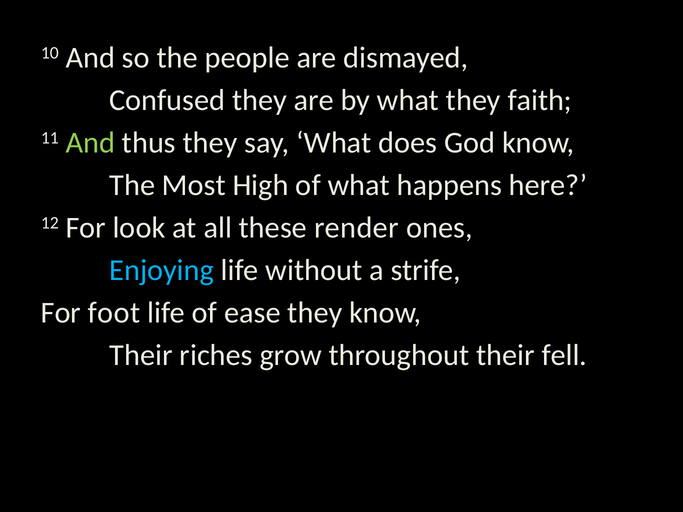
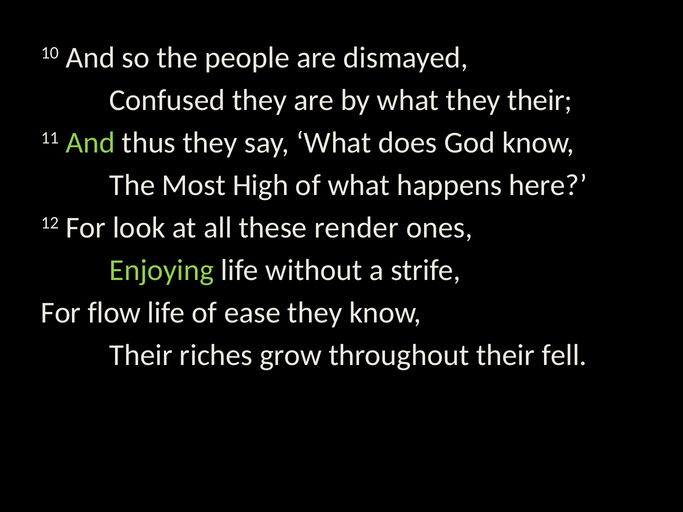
they faith: faith -> their (540, 100)
Enjoying colour: light blue -> light green (162, 270)
foot: foot -> flow (114, 313)
